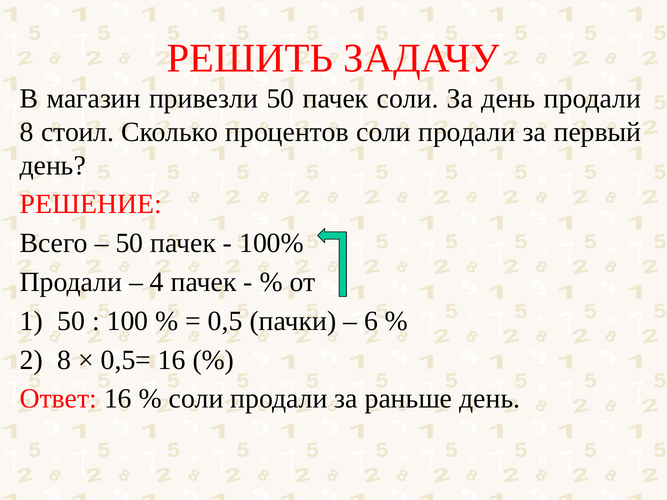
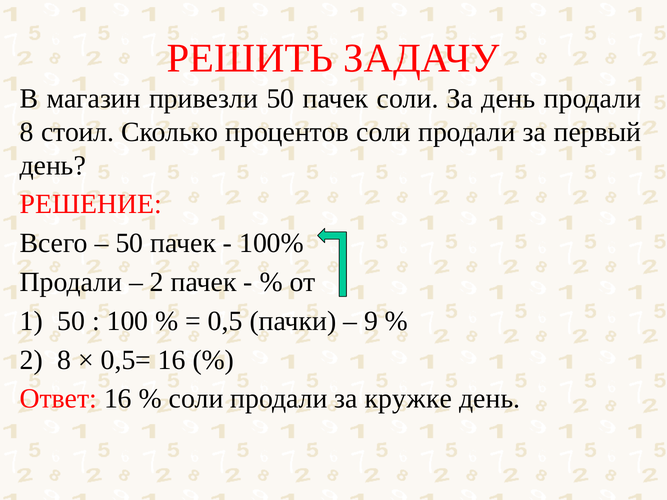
4: 4 -> 2 (157, 282)
6: 6 -> 9 (371, 321)
раньше: раньше -> кружке (408, 399)
